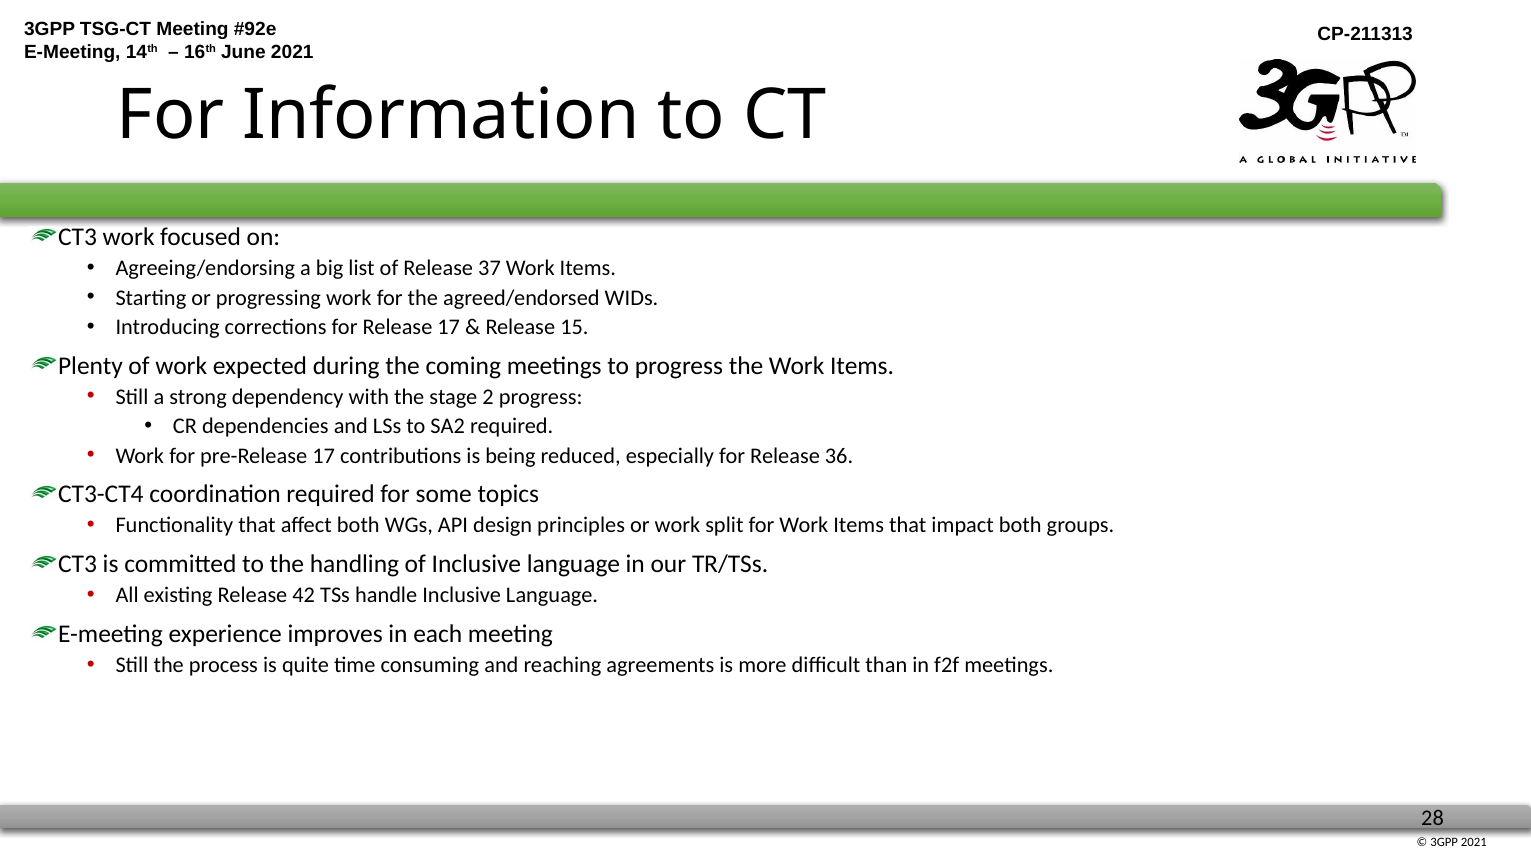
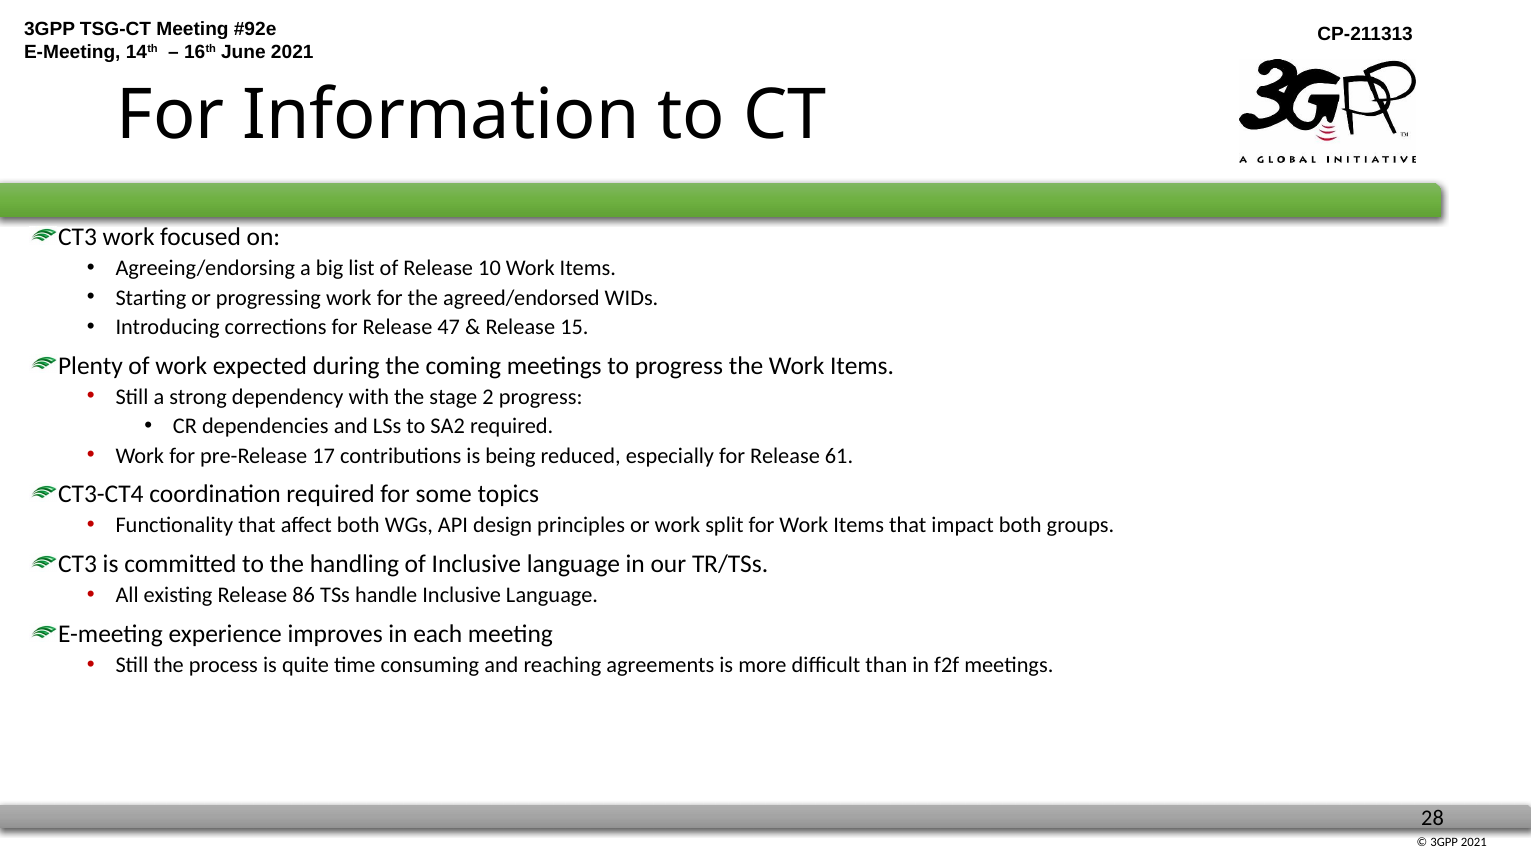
37: 37 -> 10 (490, 268)
Release 17: 17 -> 47 (449, 327)
36: 36 -> 61 (839, 456)
42: 42 -> 86 (304, 596)
